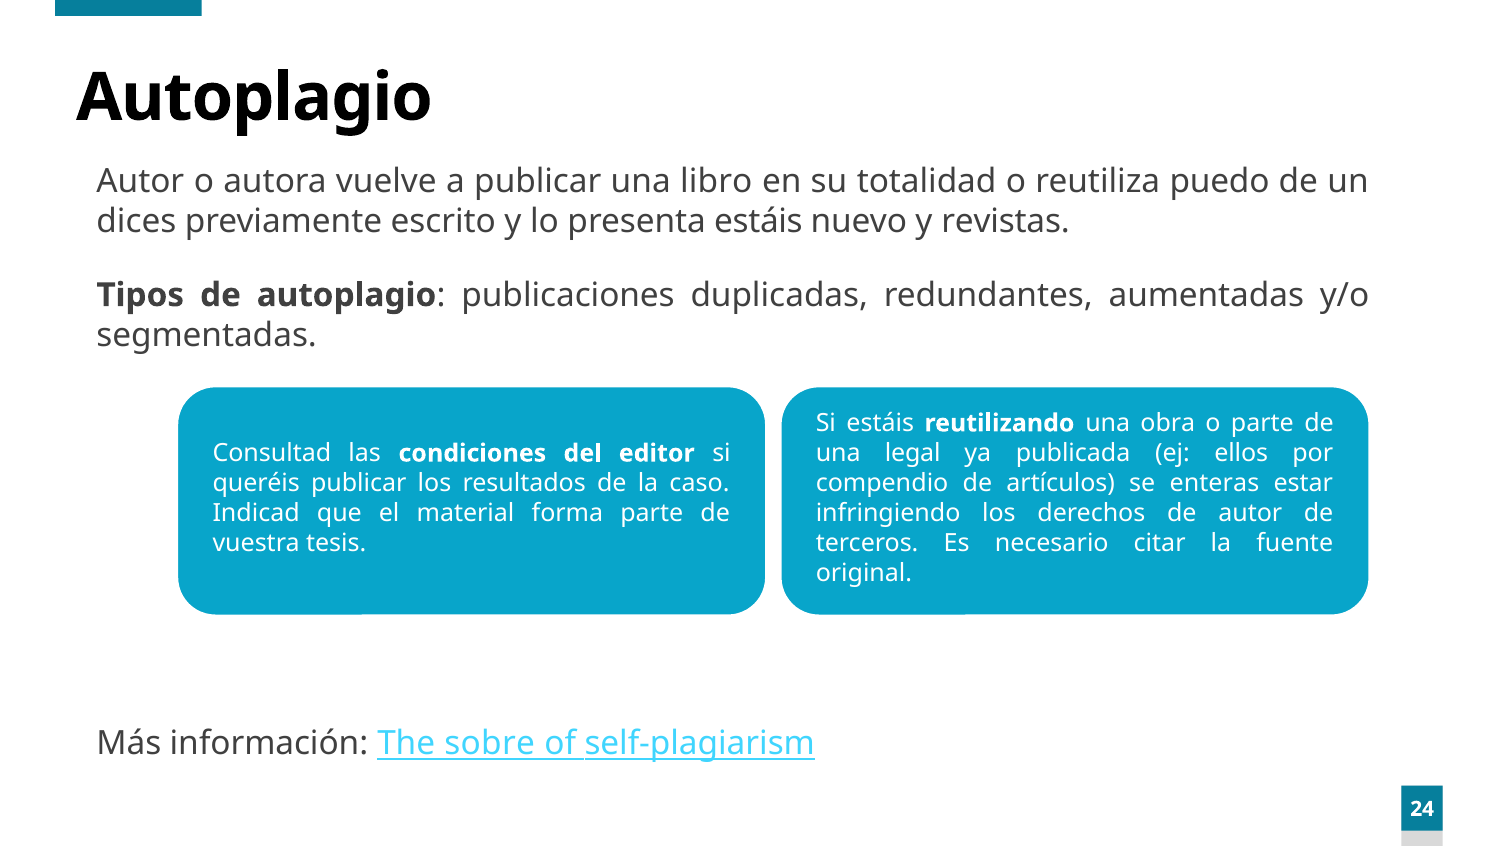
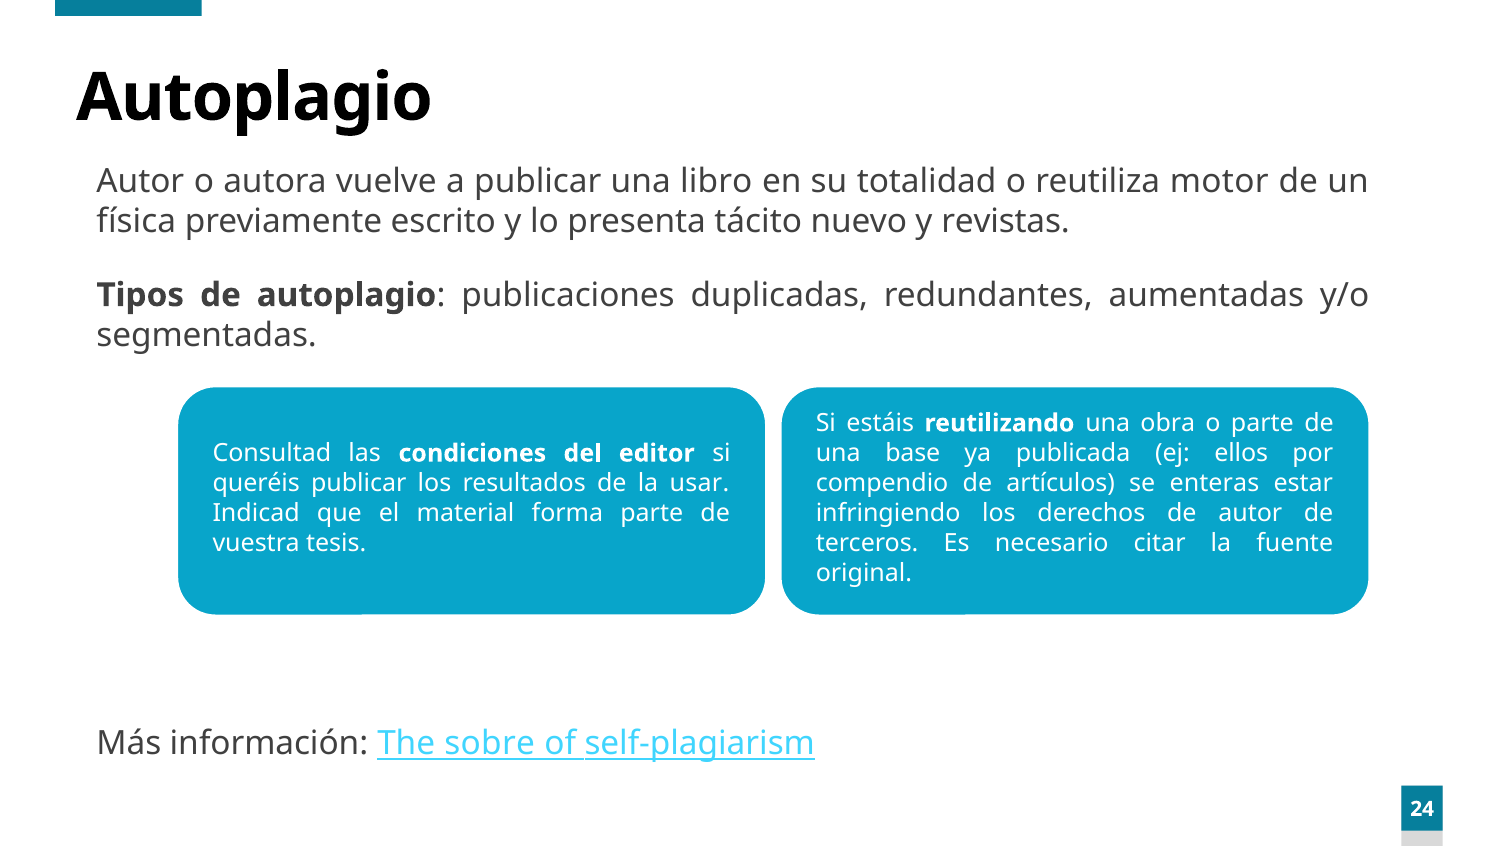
puedo: puedo -> motor (1219, 181)
dices: dices -> física (136, 221)
presenta estáis: estáis -> tácito (758, 221)
legal: legal -> base (913, 453)
caso: caso -> usar (699, 483)
